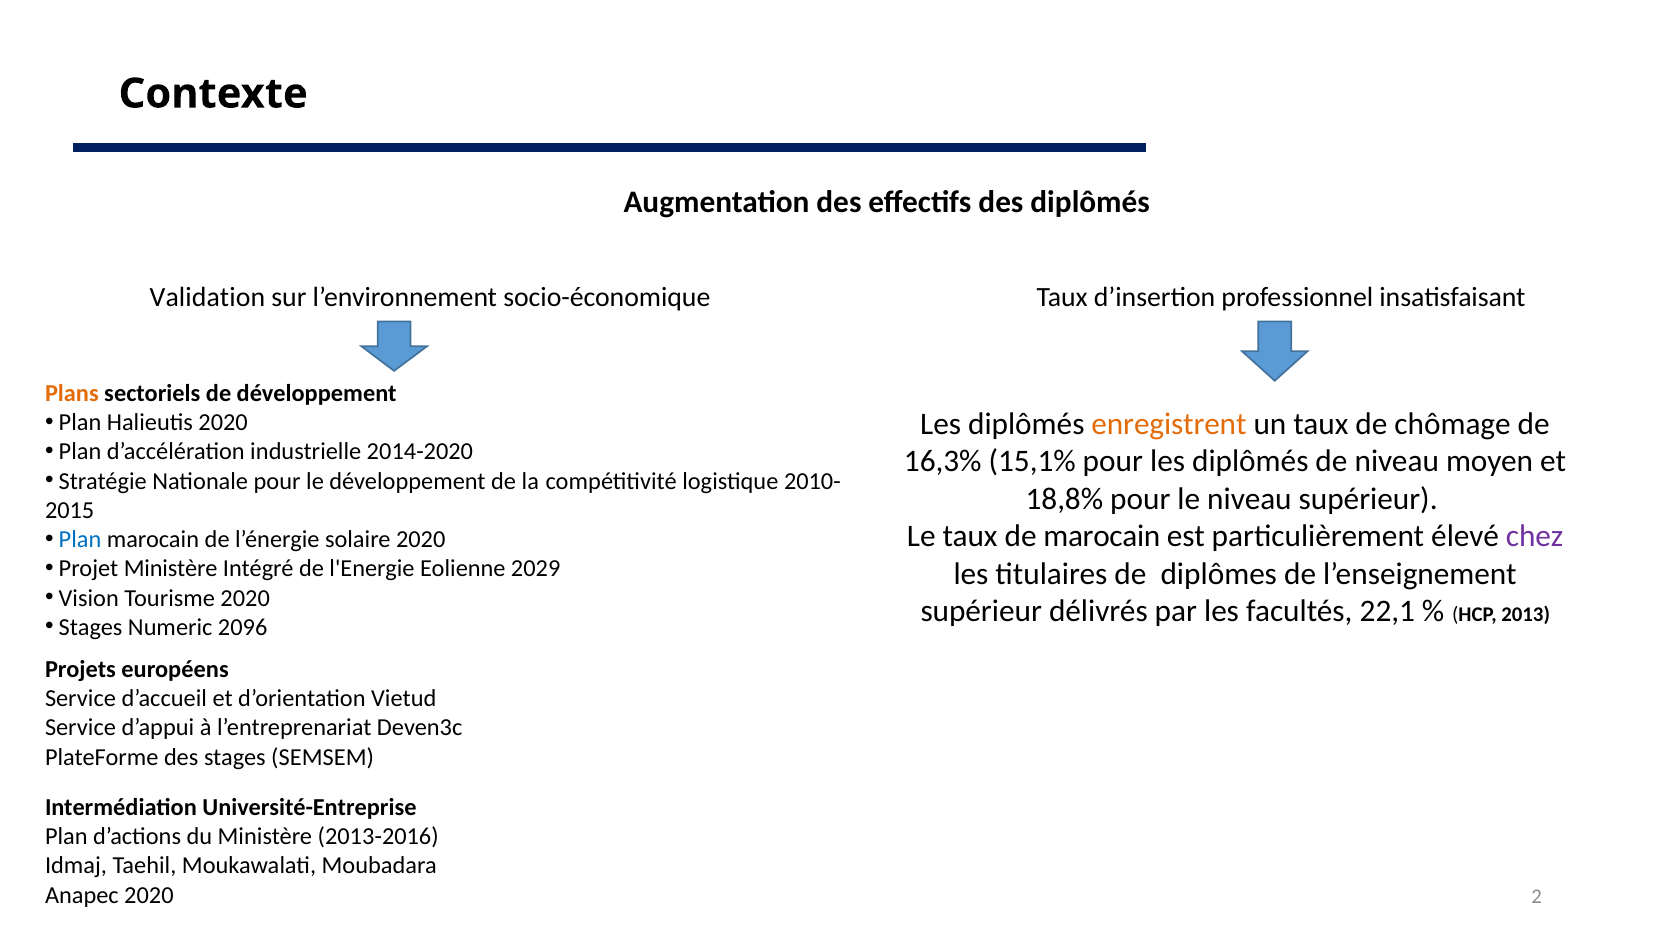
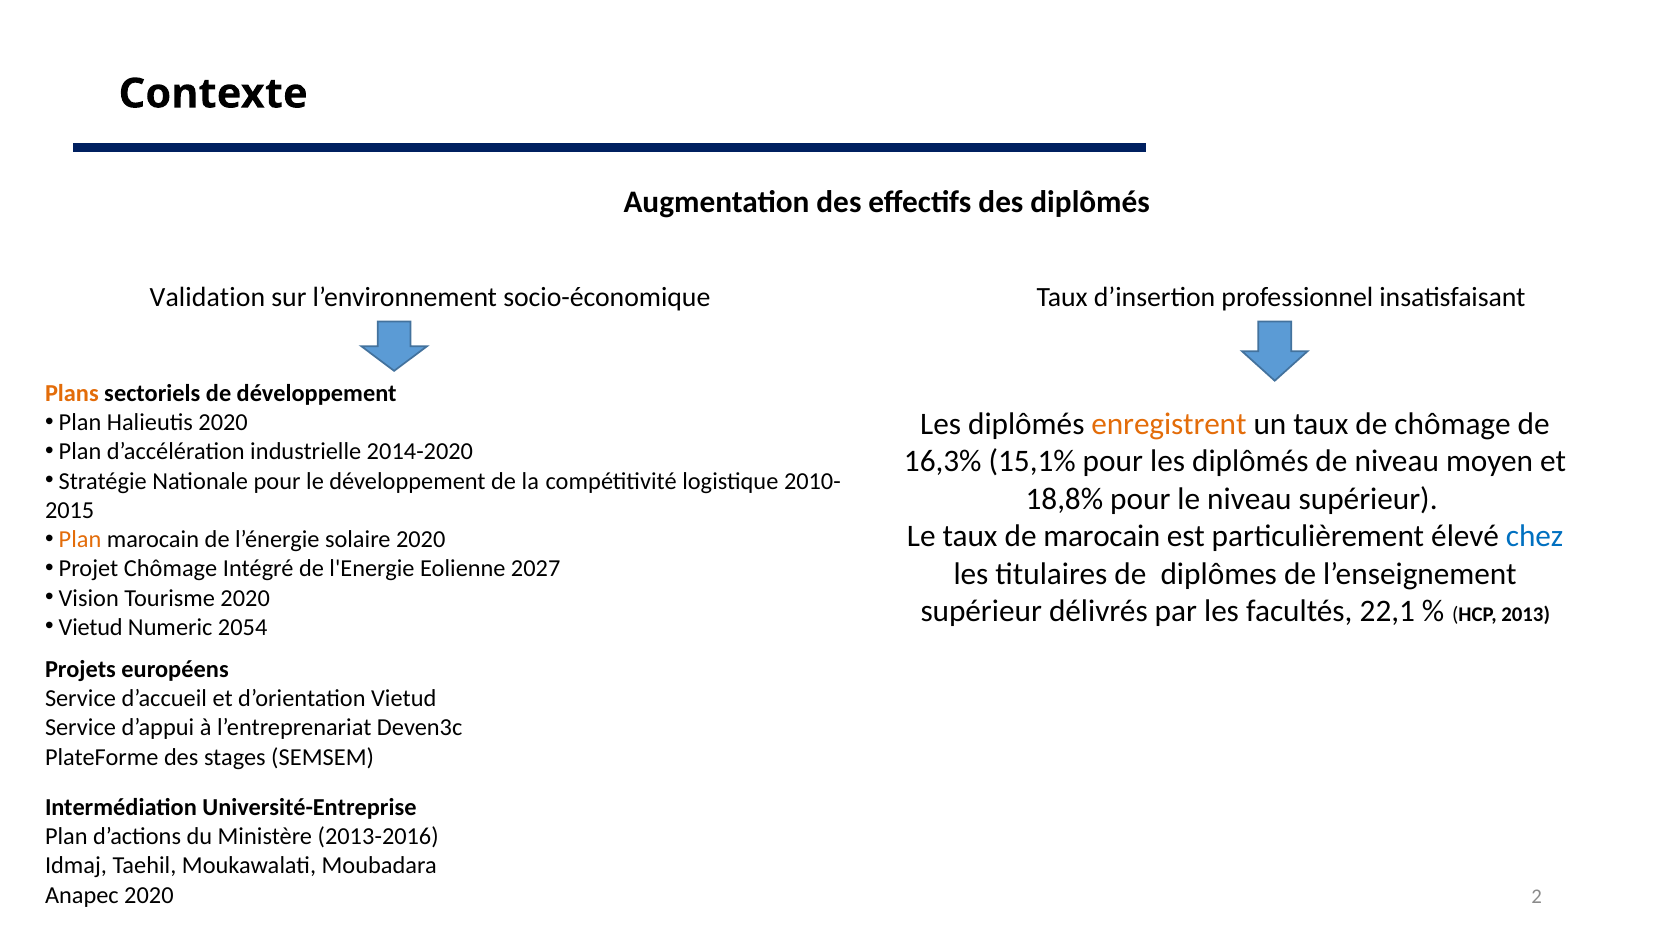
chez colour: purple -> blue (1535, 536)
Plan colour: blue -> orange (80, 539)
Projet Ministère: Ministère -> Chômage (171, 569)
2029: 2029 -> 2027 (536, 569)
Stages: Stages -> Vietud (91, 627)
2096: 2096 -> 2054 (243, 627)
